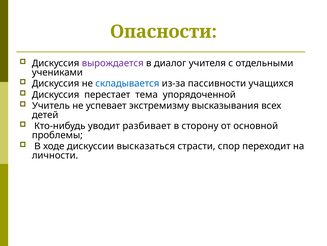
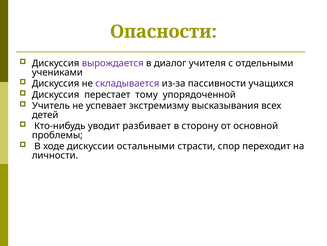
складывается colour: blue -> purple (127, 83)
тема: тема -> тому (147, 94)
высказаться: высказаться -> остальными (146, 146)
